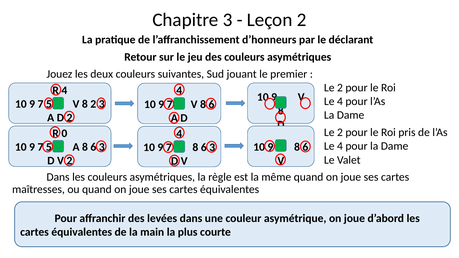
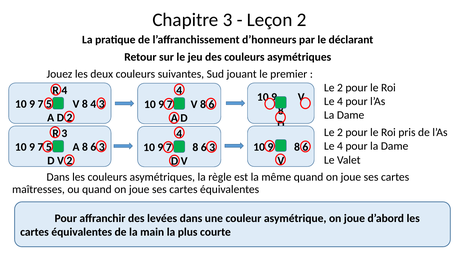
8 2: 2 -> 4 (93, 104)
R 0: 0 -> 3 (64, 133)
